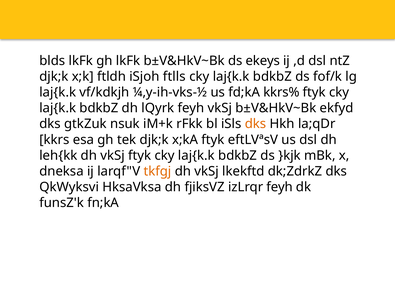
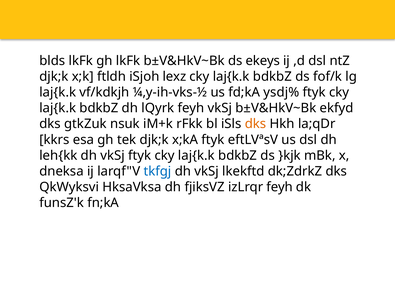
ftlls: ftlls -> lexz (174, 77)
kkrs%: kkrs% -> ysdj% (281, 92)
tkfgj colour: orange -> blue (157, 171)
